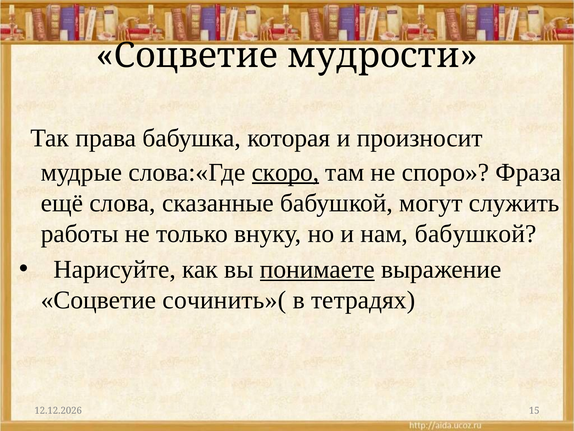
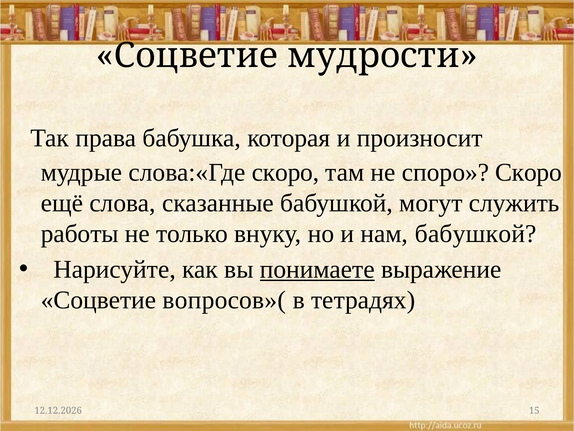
скоро underline: present -> none (286, 172)
споро Фраза: Фраза -> Скоро (528, 172)
сочинить»(: сочинить»( -> вопросов»( (224, 300)
